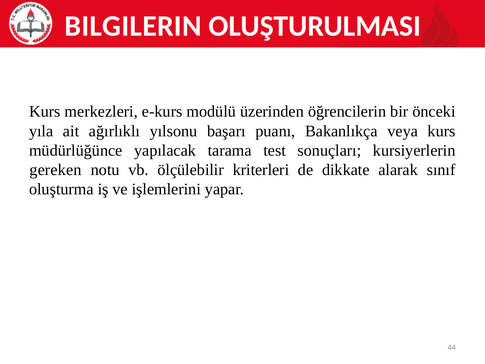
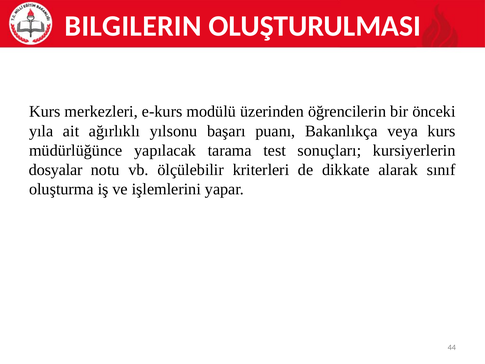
gereken: gereken -> dosyalar (56, 170)
